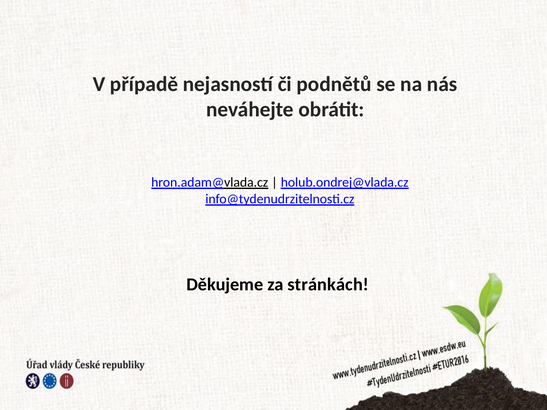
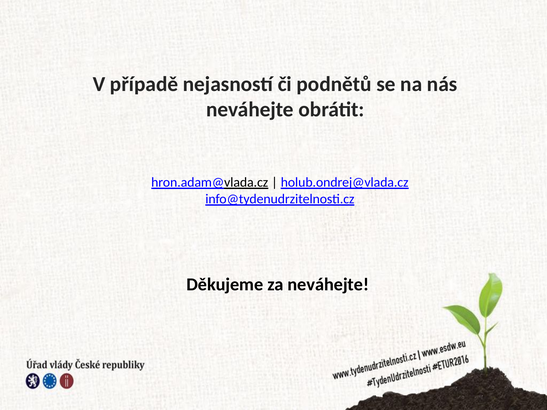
za stránkách: stránkách -> neváhejte (328, 285)
